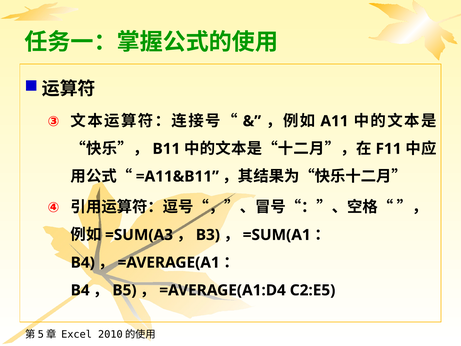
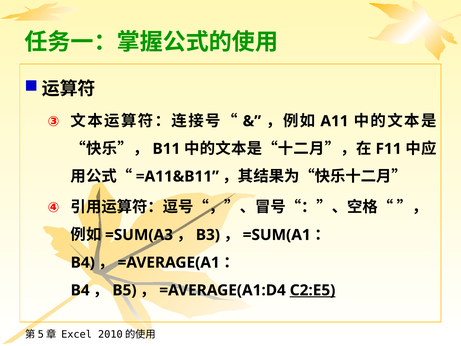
C2:E5 underline: none -> present (313, 290)
